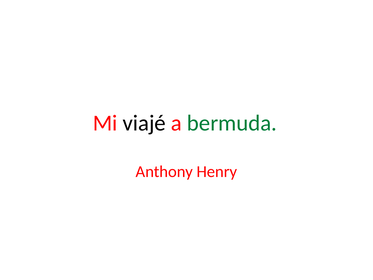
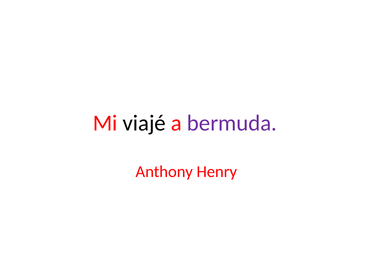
bermuda colour: green -> purple (232, 123)
